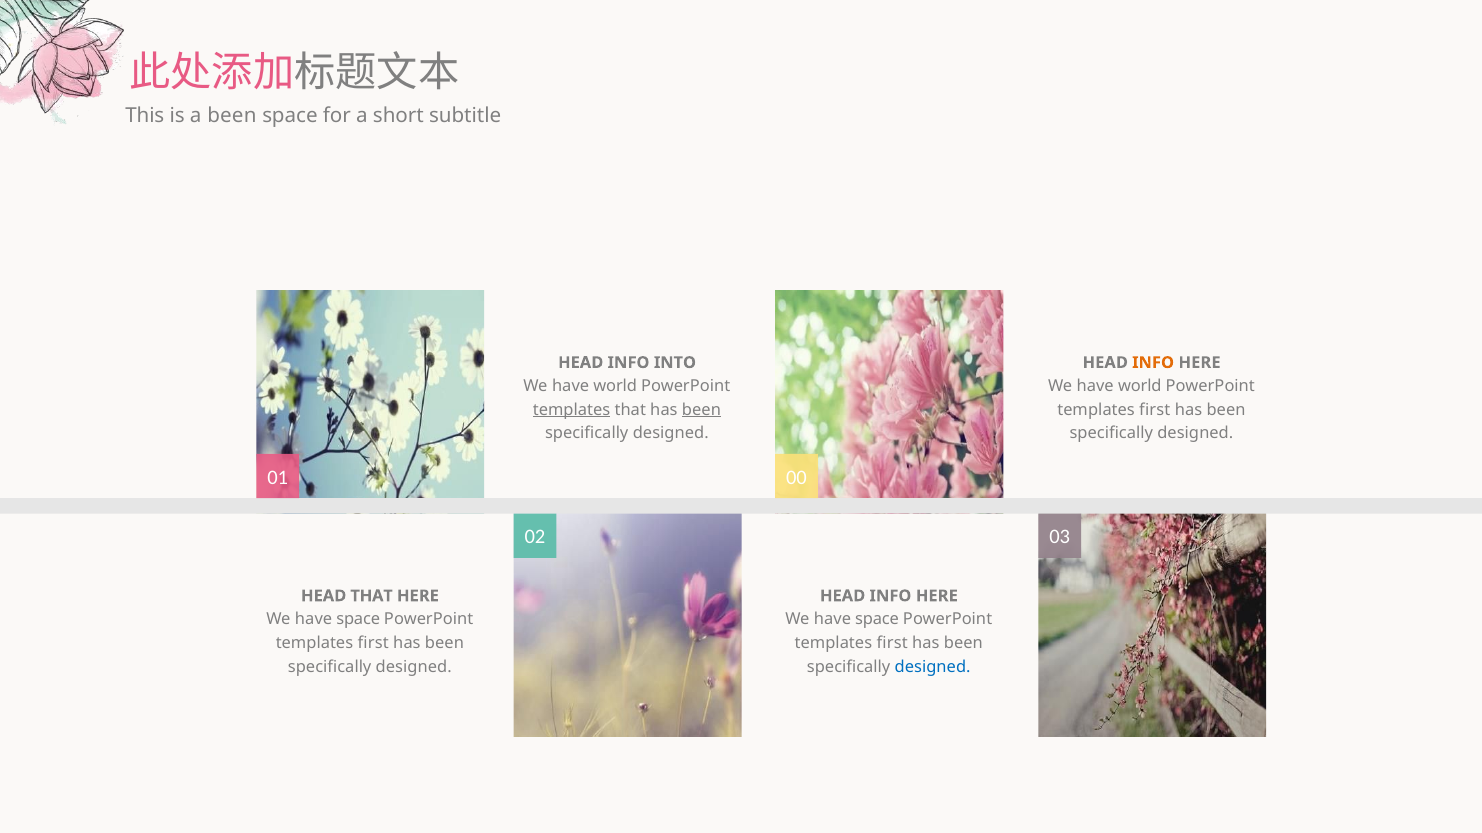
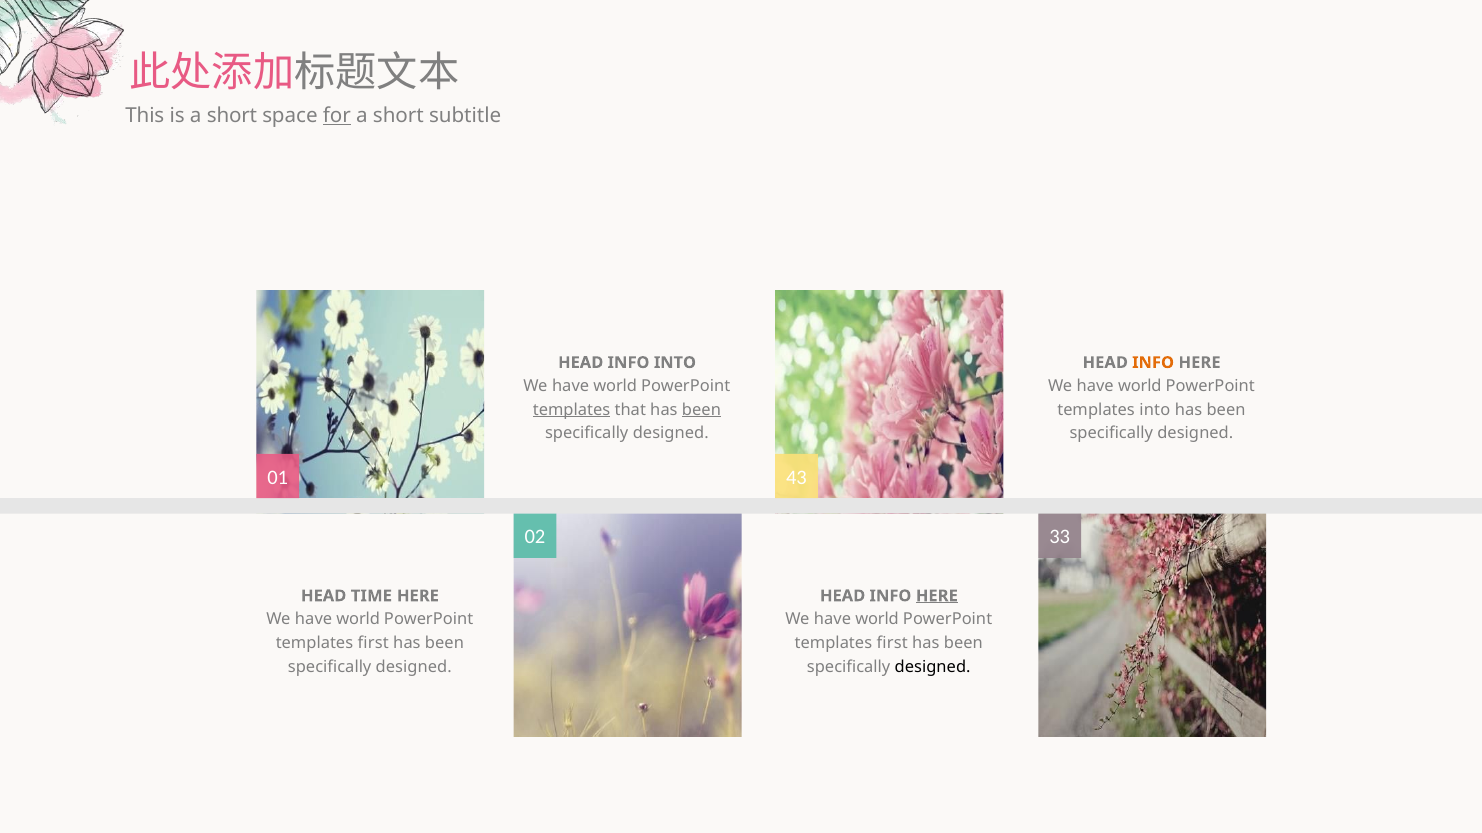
is a been: been -> short (232, 116)
for underline: none -> present (337, 116)
first: first -> into (1155, 410)
00: 00 -> 43 (796, 478)
03: 03 -> 33 (1060, 538)
HEAD THAT: THAT -> TIME (371, 596)
HERE underline: none -> present (937, 596)
space: space -> world (358, 620)
space: space -> world (877, 620)
designed colour: blue -> black (933, 667)
